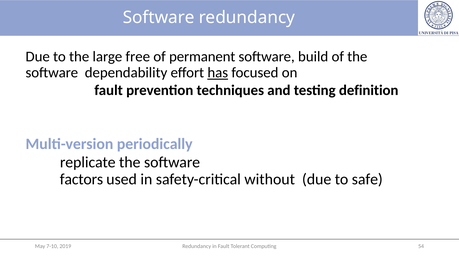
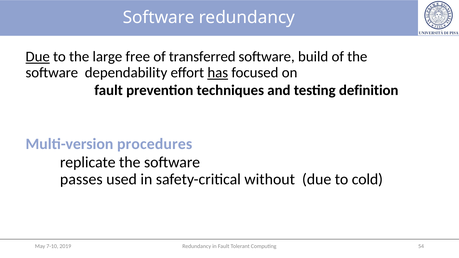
Due underline: none -> present (38, 57)
permanent: permanent -> transferred (202, 57)
periodically: periodically -> procedures (155, 144)
factors: factors -> passes (81, 180)
safe: safe -> cold (367, 180)
